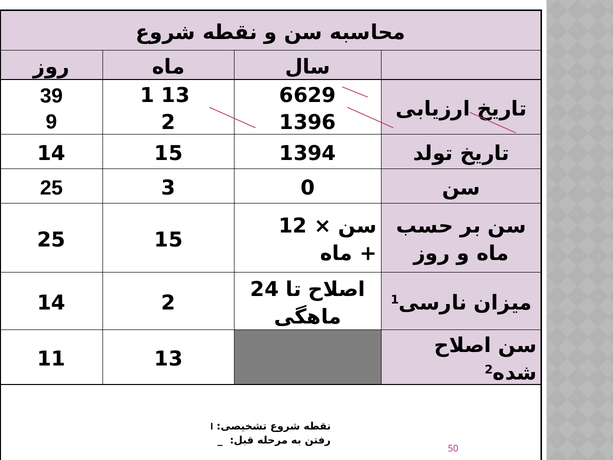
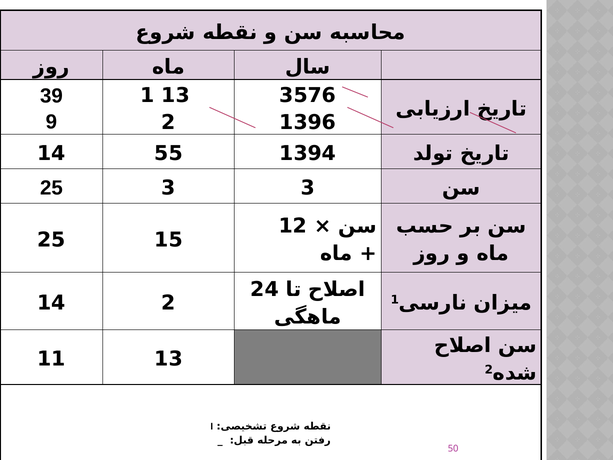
6629: 6629 -> 3576 (308, 95)
14 15: 15 -> 55 (169, 154)
3 0: 0 -> 3 (308, 188)
